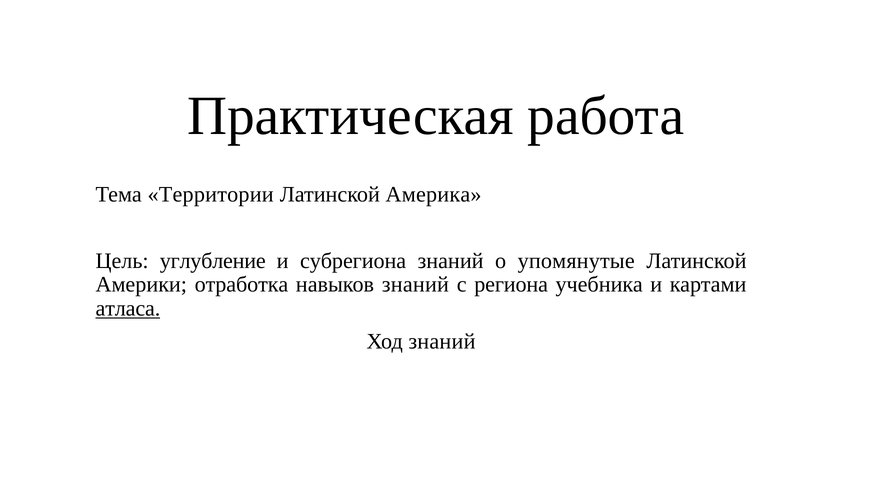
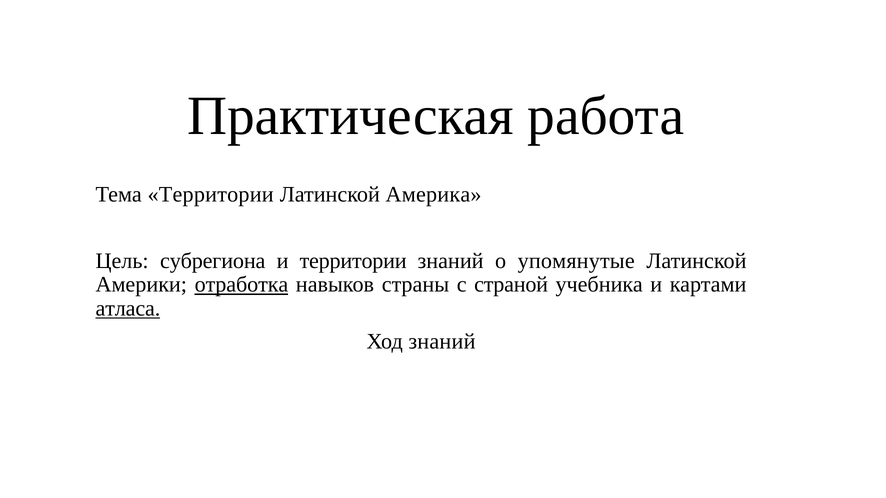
углубление: углубление -> субрегиона (213, 261)
и субрегиона: субрегиона -> территории (353, 261)
отработка underline: none -> present (241, 285)
навыков знаний: знаний -> страны (415, 285)
региона: региона -> страной (511, 285)
